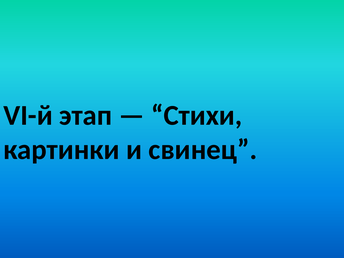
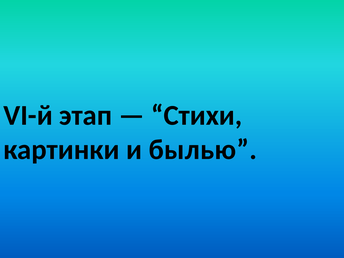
свинец: свинец -> былью (203, 150)
